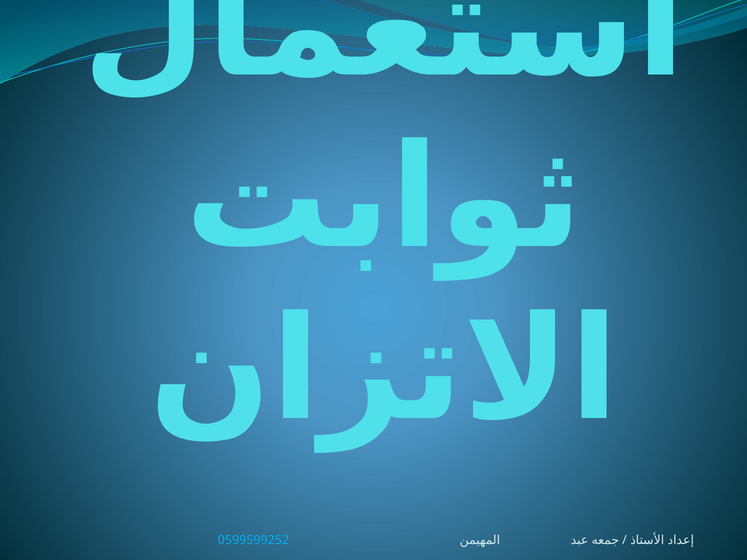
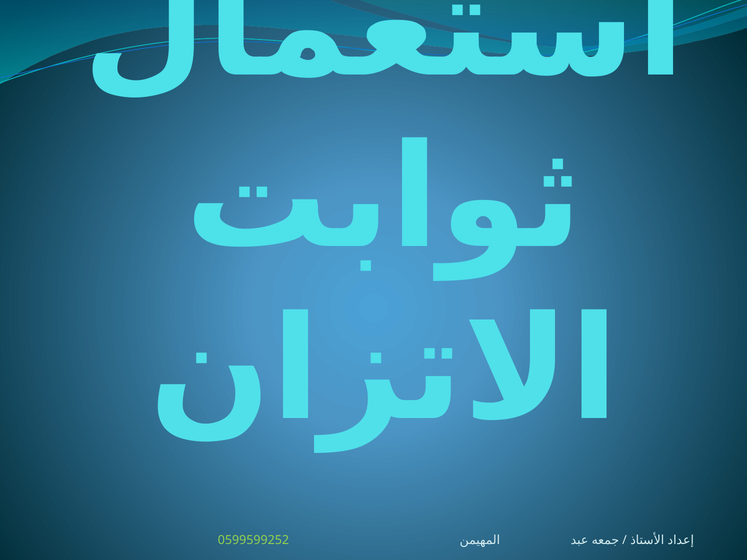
0599599252 colour: light blue -> light green (253, 540)
